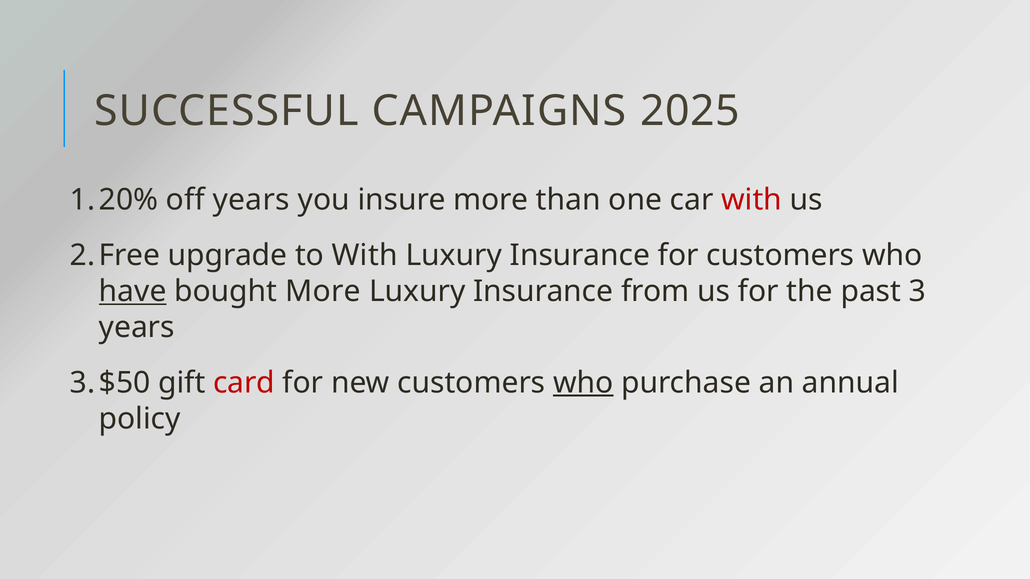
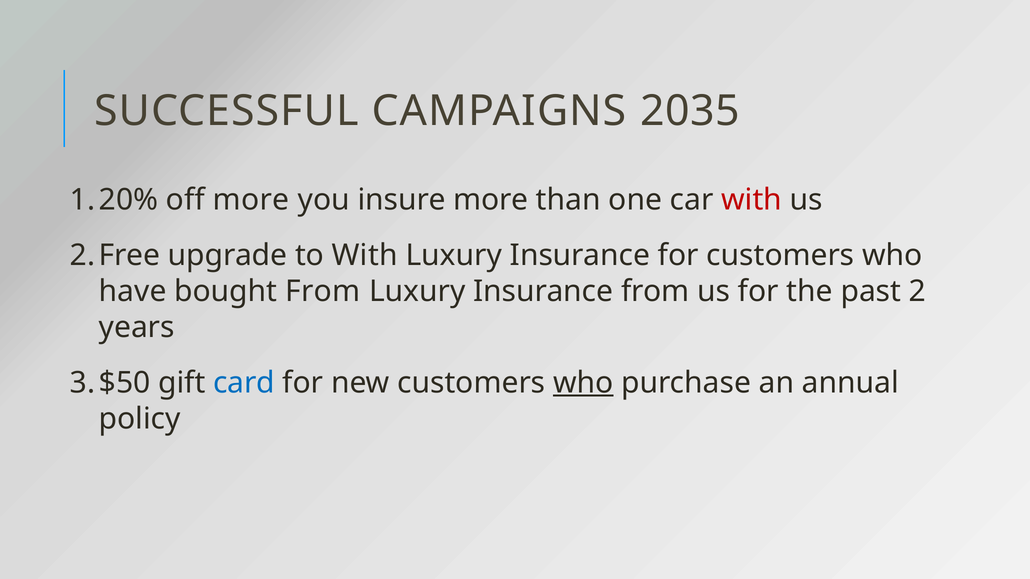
2025: 2025 -> 2035 (690, 111)
off years: years -> more (251, 200)
have underline: present -> none (133, 291)
bought More: More -> From (323, 291)
3: 3 -> 2 (917, 291)
card colour: red -> blue (244, 383)
